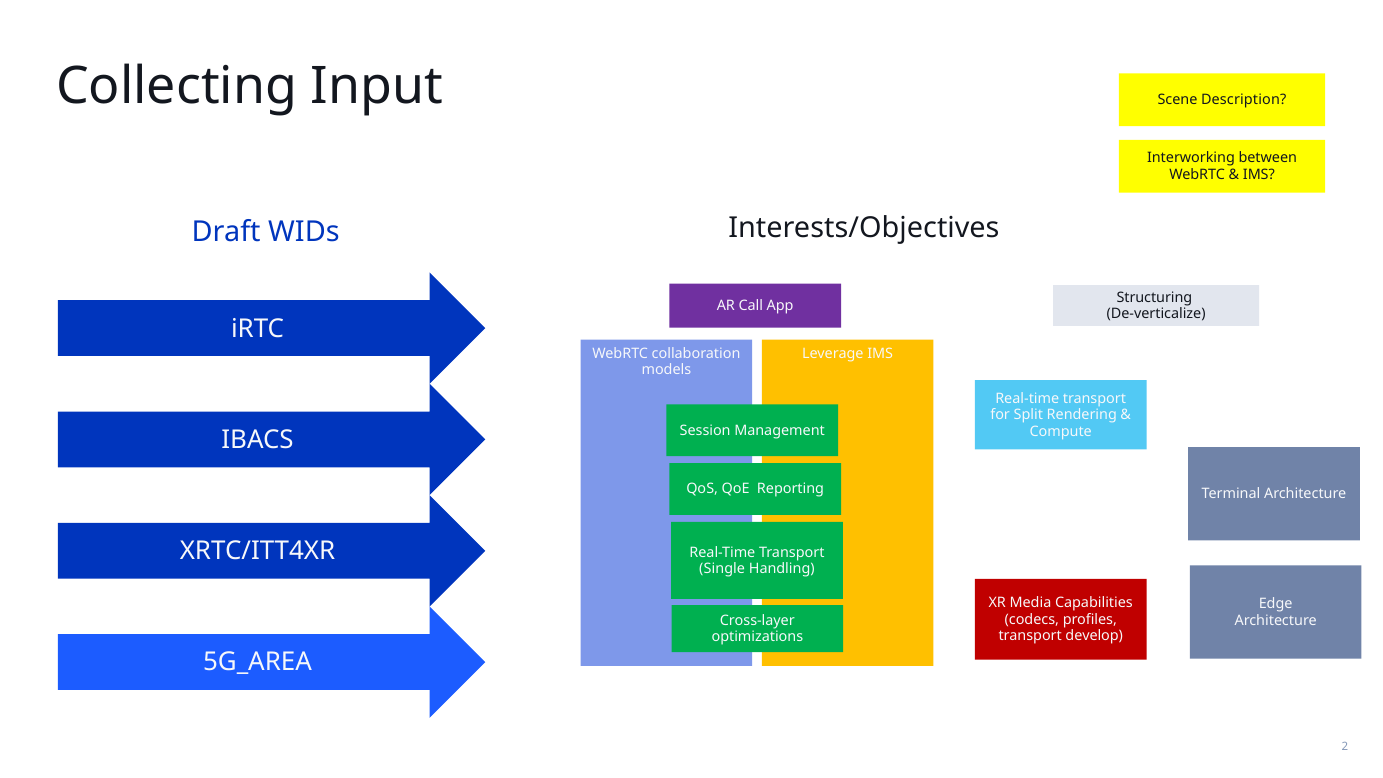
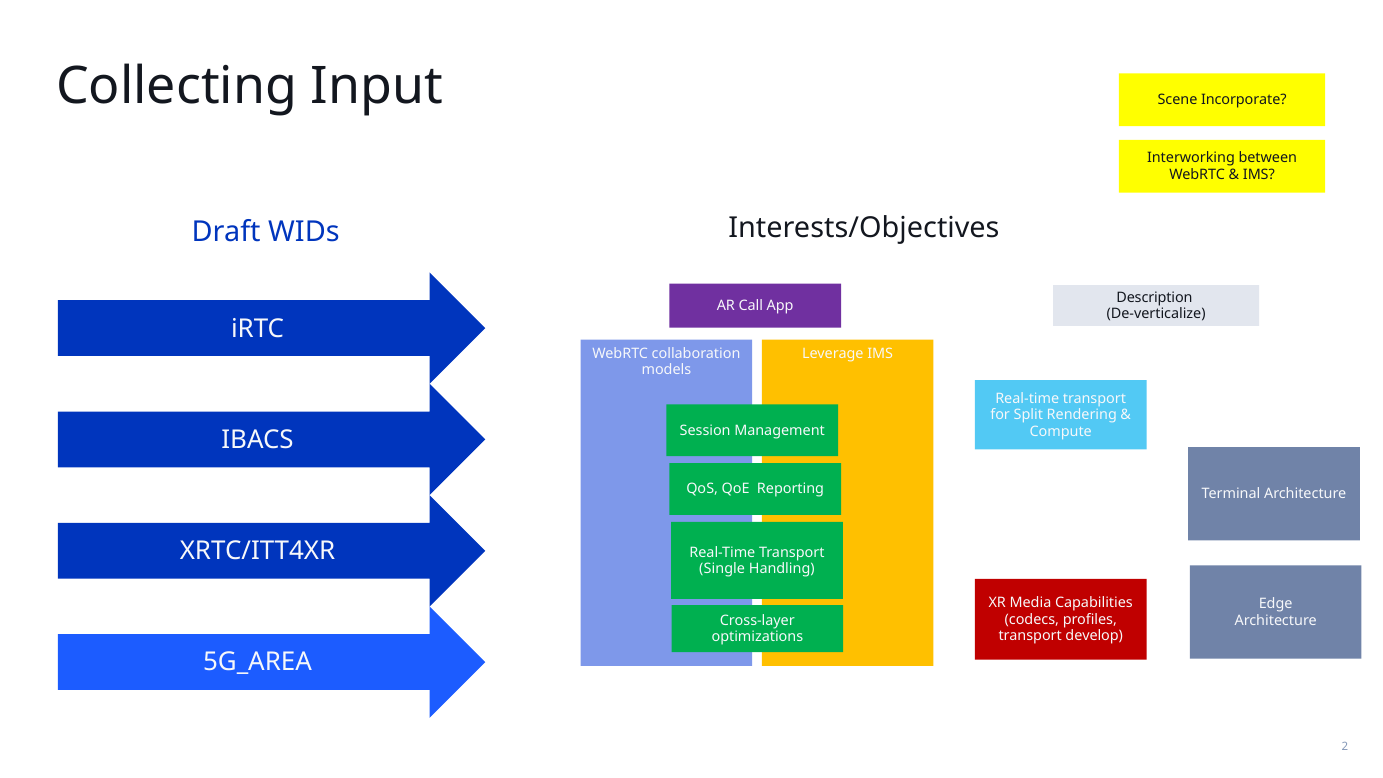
Description: Description -> Incorporate (1244, 100)
Structuring: Structuring -> Description (1154, 297)
